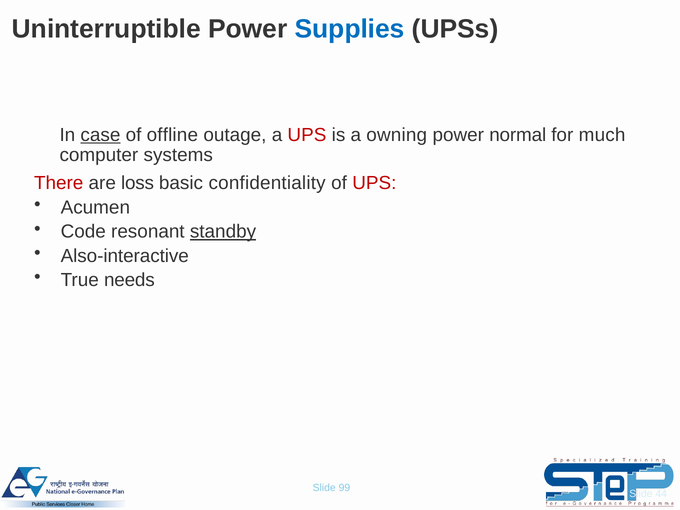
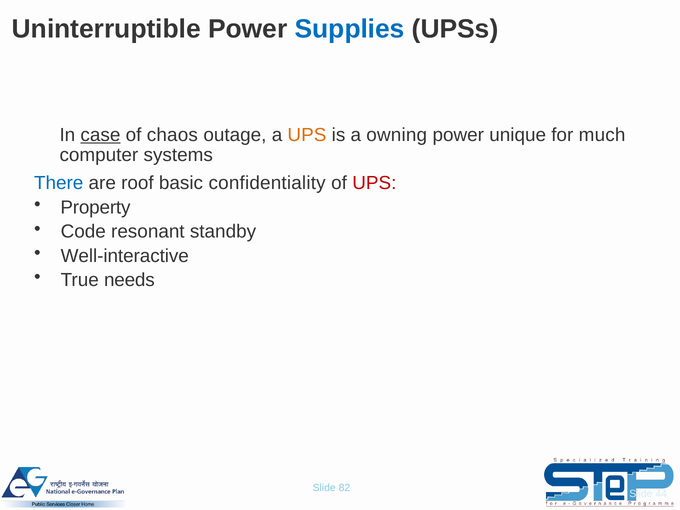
offline: offline -> chaos (172, 135)
UPS colour: red -> orange (307, 135)
normal: normal -> unique (518, 135)
There colour: red -> blue (59, 183)
loss: loss -> roof (137, 183)
Acumen: Acumen -> Property (95, 207)
standby underline: present -> none (223, 232)
Also-interactive: Also-interactive -> Well-interactive (125, 256)
99: 99 -> 82 (344, 488)
